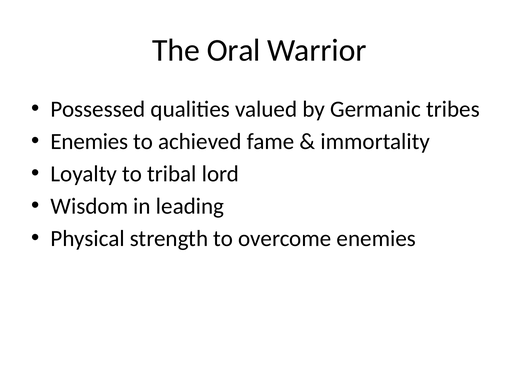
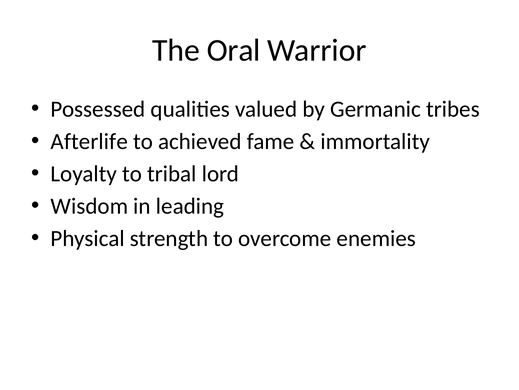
Enemies: Enemies -> Afterlife (89, 141)
